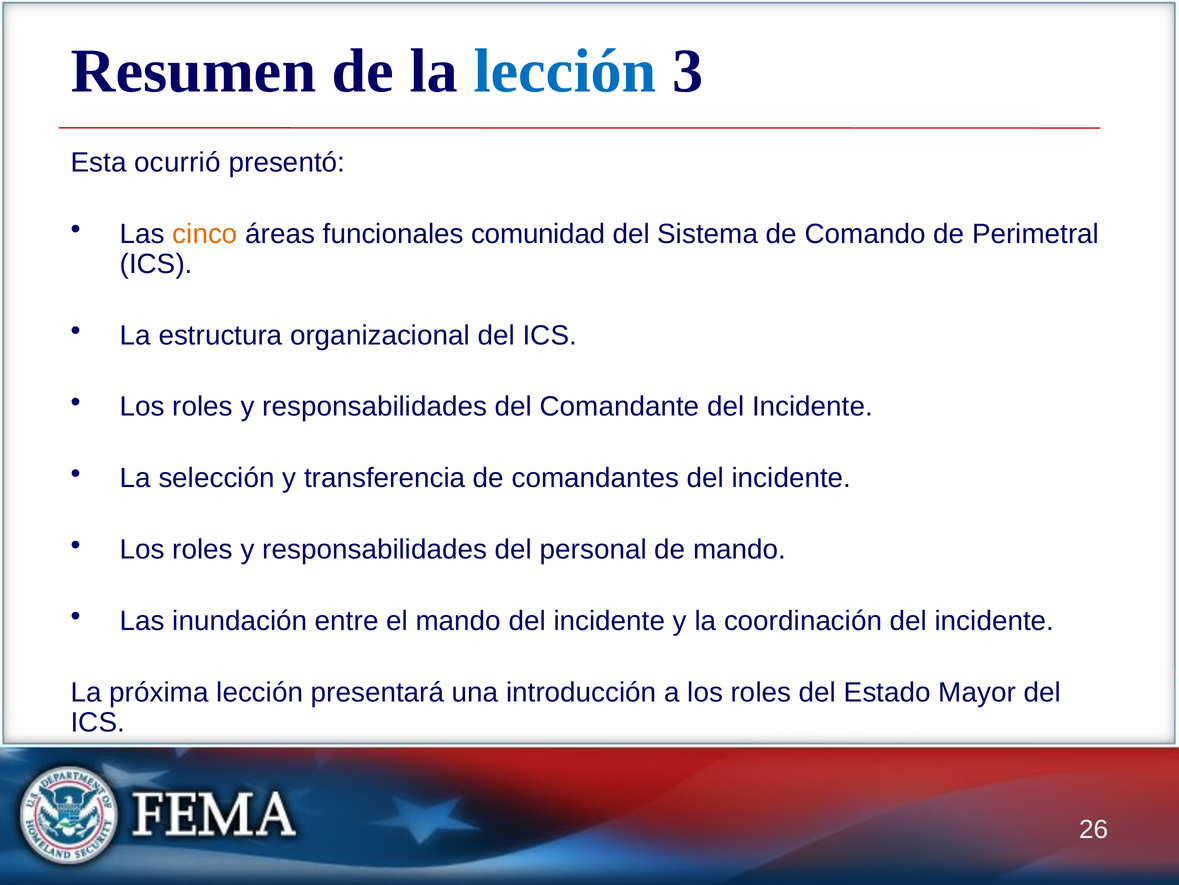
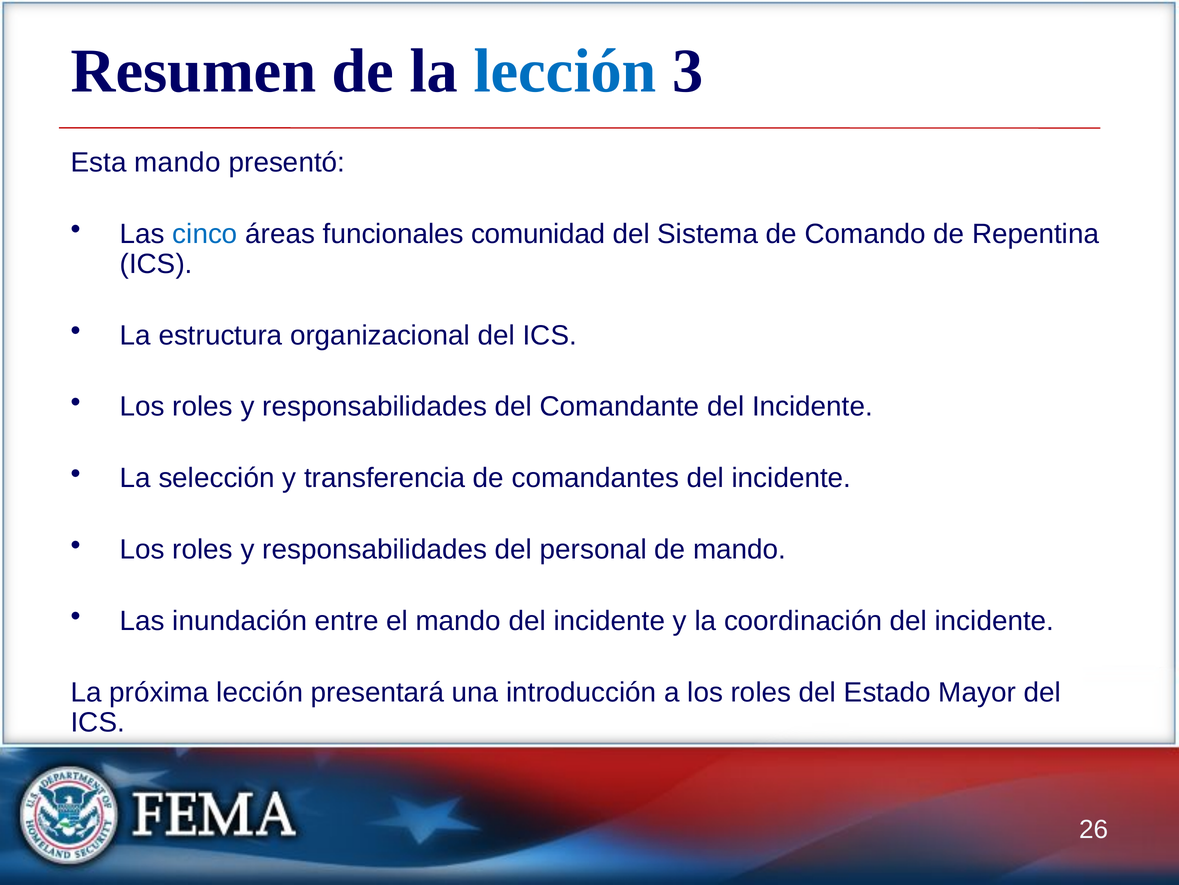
Esta ocurrió: ocurrió -> mando (177, 162)
cinco colour: orange -> blue (205, 234)
Perimetral: Perimetral -> Repentina (1036, 234)
